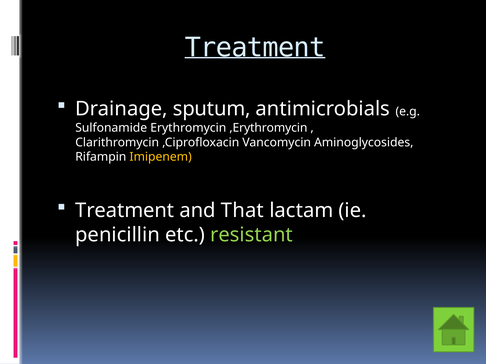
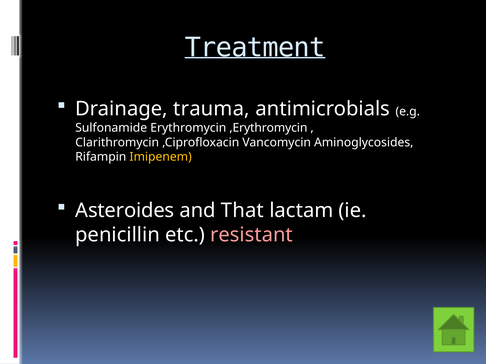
sputum: sputum -> trauma (212, 109)
Treatment: Treatment -> Asteroides (125, 211)
resistant colour: light green -> pink (252, 235)
